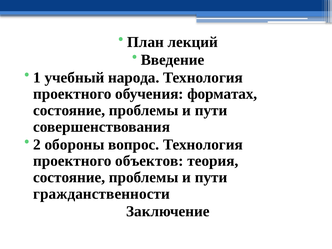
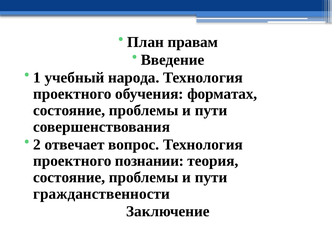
лекций: лекций -> правам (193, 42)
обороны: обороны -> отвечает (75, 145)
объектов: объектов -> познании (149, 161)
